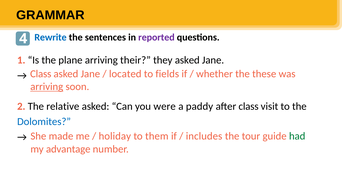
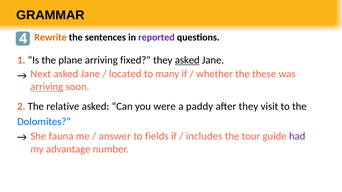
Rewrite colour: blue -> orange (51, 37)
their: their -> fixed (135, 60)
asked underline: none -> present (187, 60)
Class: Class -> Next (41, 74)
fields: fields -> many (167, 74)
after class: class -> they (248, 106)
made: made -> fauna (61, 136)
holiday: holiday -> answer (115, 136)
them: them -> fields (157, 136)
had colour: green -> purple (297, 136)
